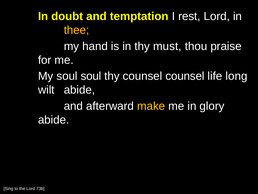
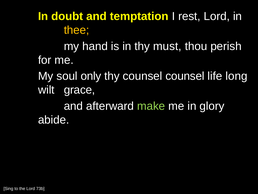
praise: praise -> perish (226, 46)
soul soul: soul -> only (91, 76)
wilt abide: abide -> grace (79, 90)
make colour: yellow -> light green (151, 106)
